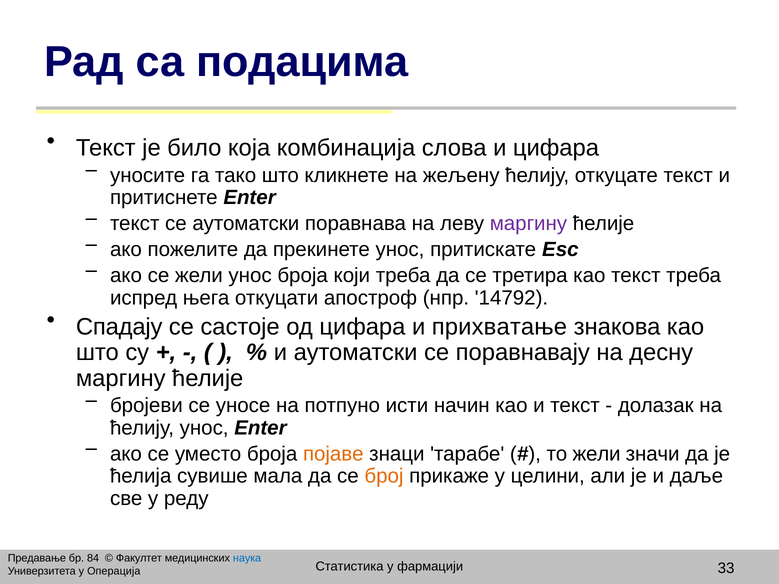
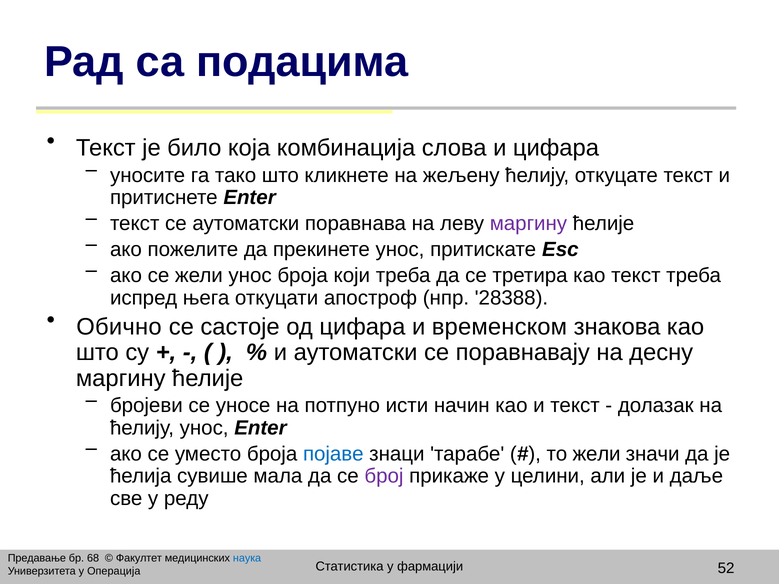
14792: 14792 -> 28388 (511, 298)
Спадају: Спадају -> Обично (119, 327)
прихватање: прихватање -> временском (499, 327)
појаве colour: orange -> blue (333, 454)
број colour: orange -> purple (384, 476)
84: 84 -> 68 (93, 558)
33: 33 -> 52 (726, 568)
